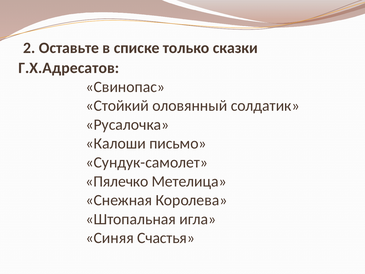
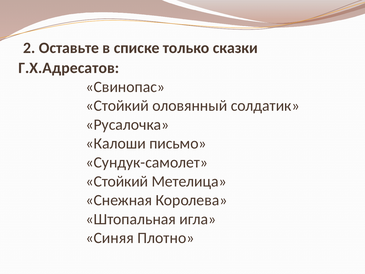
Пялечко: Пялечко -> Стойкий (117, 181)
Счастья: Счастья -> Плотно (166, 238)
